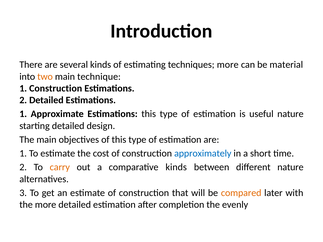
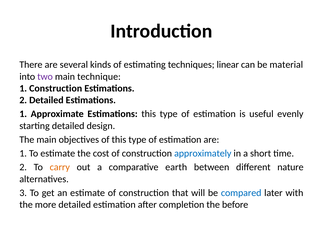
techniques more: more -> linear (228, 65)
two colour: orange -> purple (45, 77)
useful nature: nature -> evenly (290, 114)
comparative kinds: kinds -> earth (176, 167)
compared colour: orange -> blue (241, 193)
evenly: evenly -> before (235, 205)
